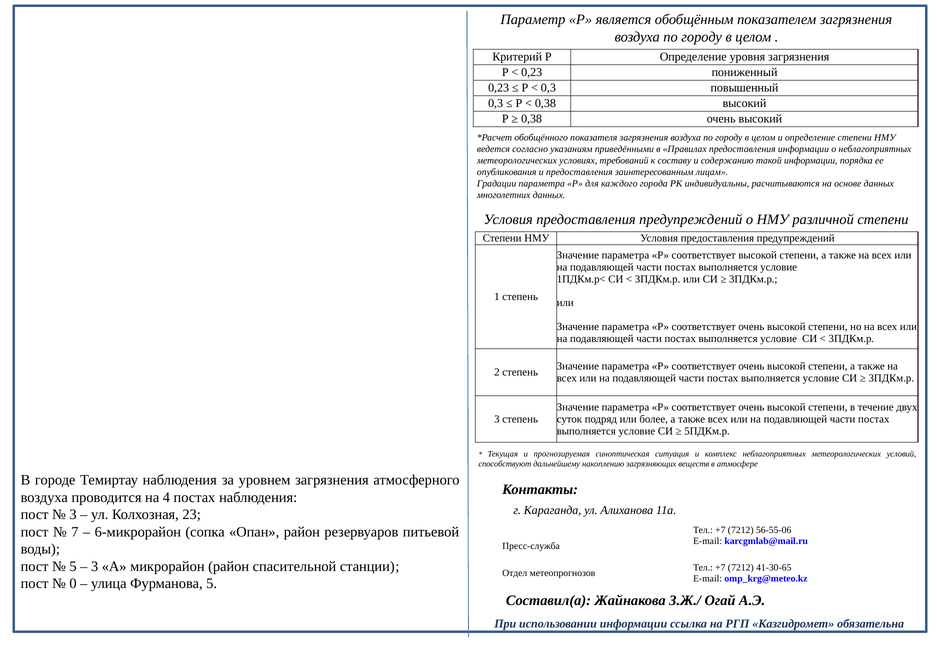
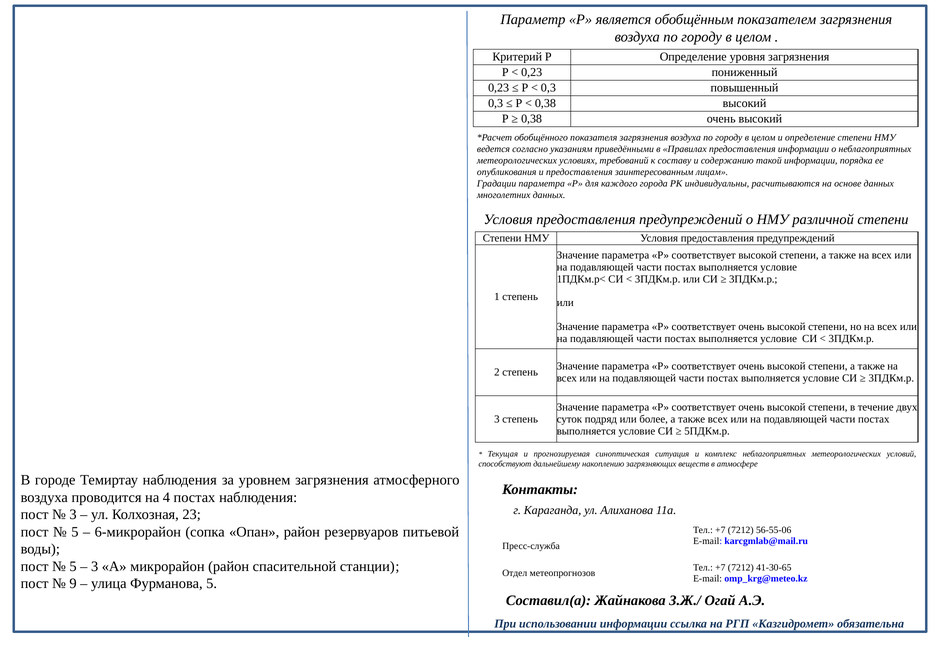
7: 7 -> 5 (75, 532)
0: 0 -> 9 (73, 584)
